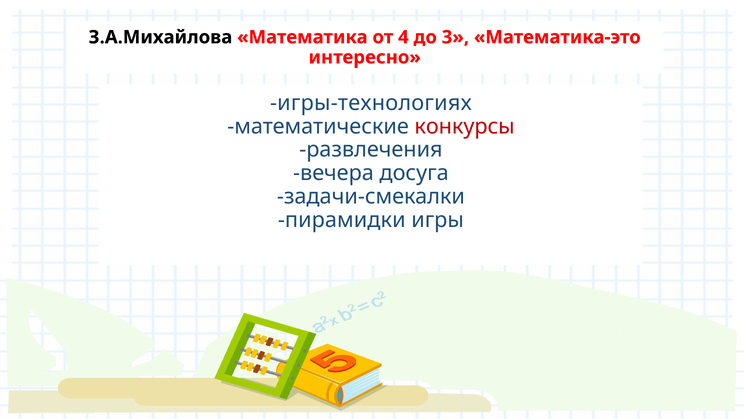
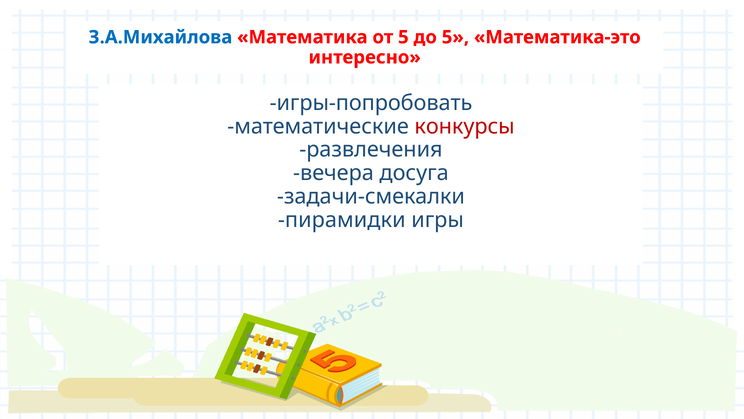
З.А.Михайлова colour: black -> blue (160, 37)
от 4: 4 -> 5 (403, 37)
до 3: 3 -> 5 (455, 37)
игры-технологиях: игры-технологиях -> игры-попробовать (371, 103)
